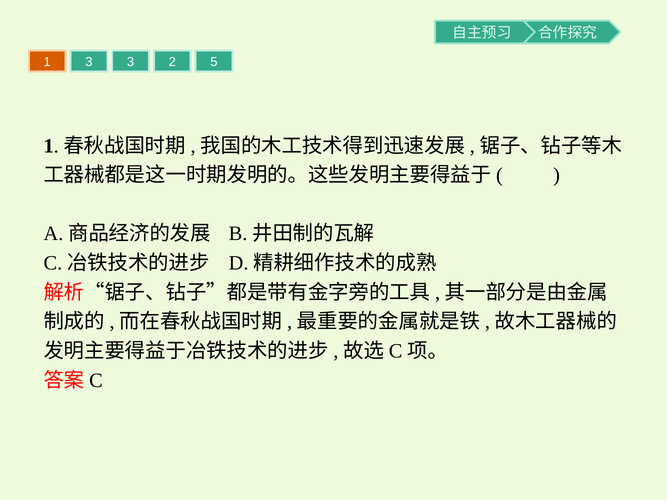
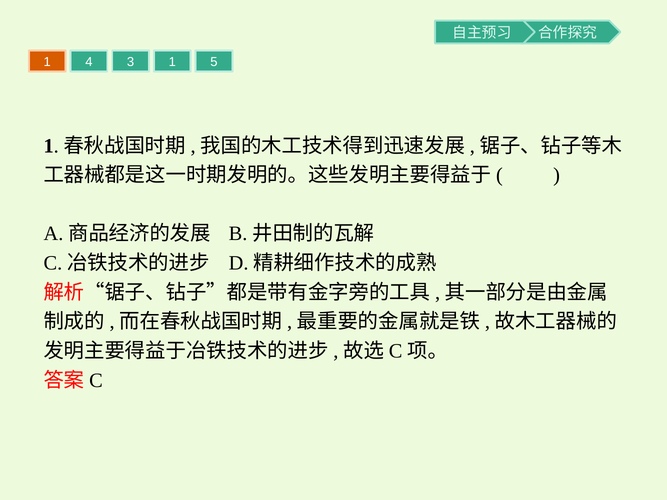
1 3: 3 -> 4 (89, 62)
3 2: 2 -> 1 (172, 62)
